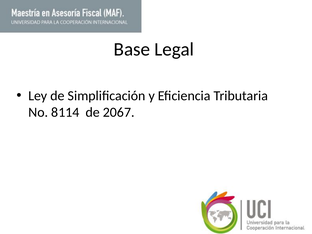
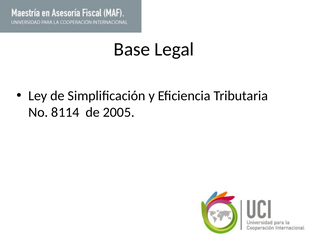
2067: 2067 -> 2005 (119, 112)
